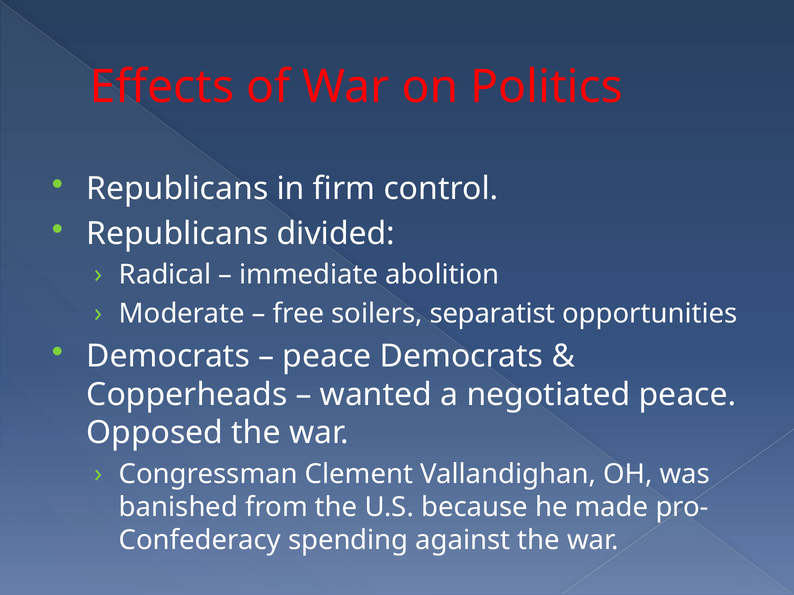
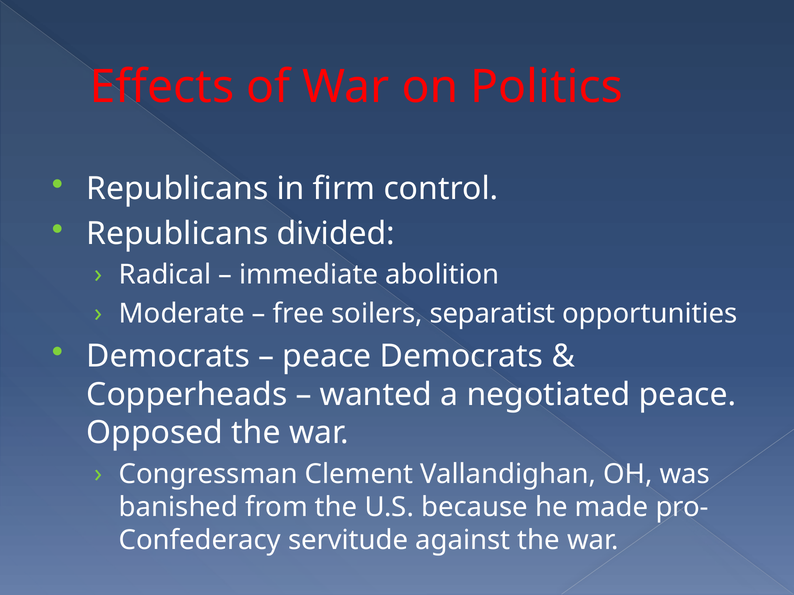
spending: spending -> servitude (348, 541)
